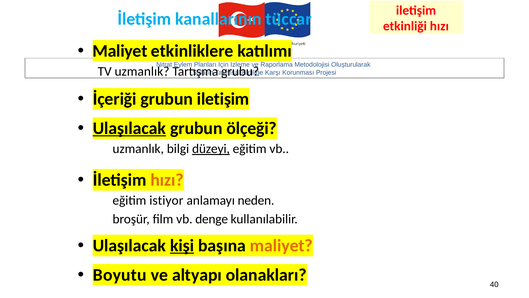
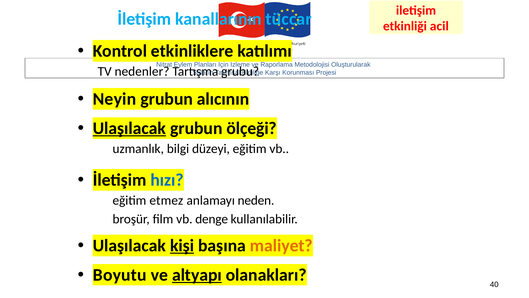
etkinliği hızı: hızı -> acil (439, 26)
Maliyet: Maliyet -> Kontrol (120, 51)
TV uzmanlık: uzmanlık -> nedenler (142, 71)
İçeriği: İçeriği -> Neyin (115, 99)
grubun iletişim: iletişim -> alıcının (223, 99)
düzeyi underline: present -> none (211, 149)
hızı colour: orange -> blue (167, 180)
istiyor: istiyor -> etmez (166, 200)
altyapı underline: none -> present (197, 274)
